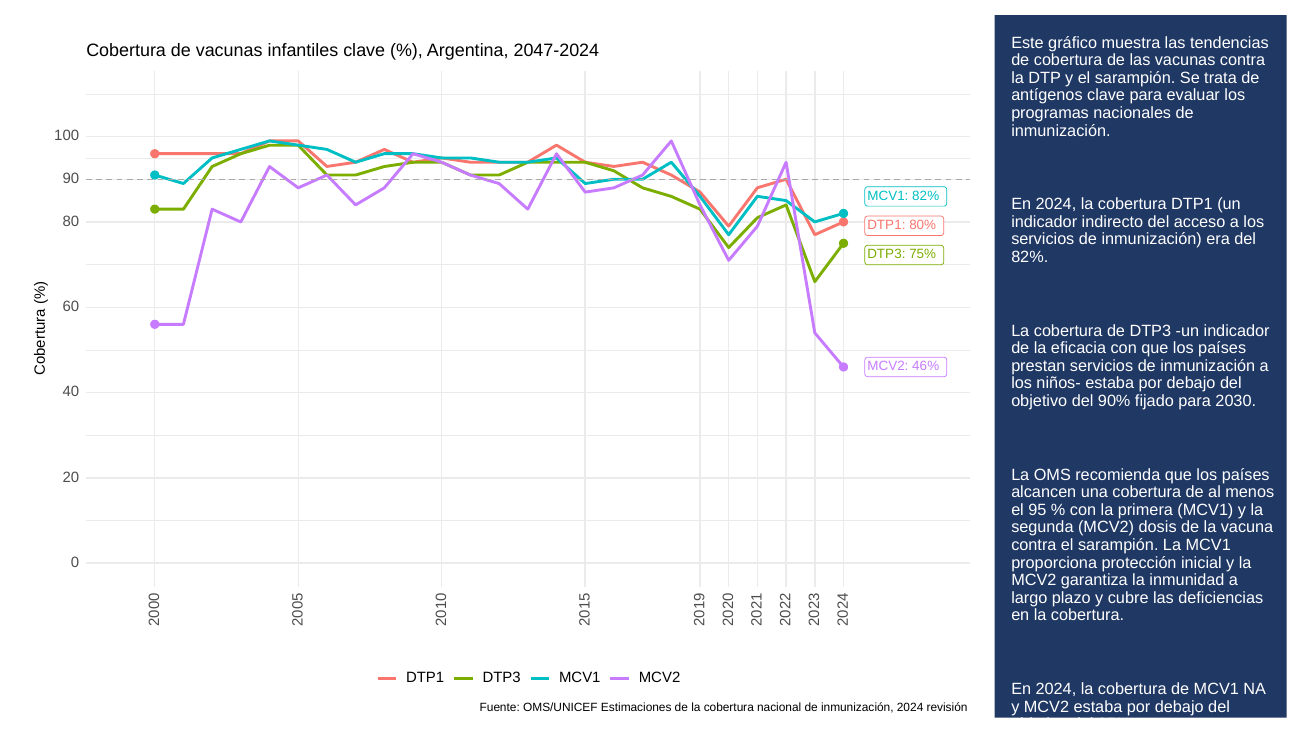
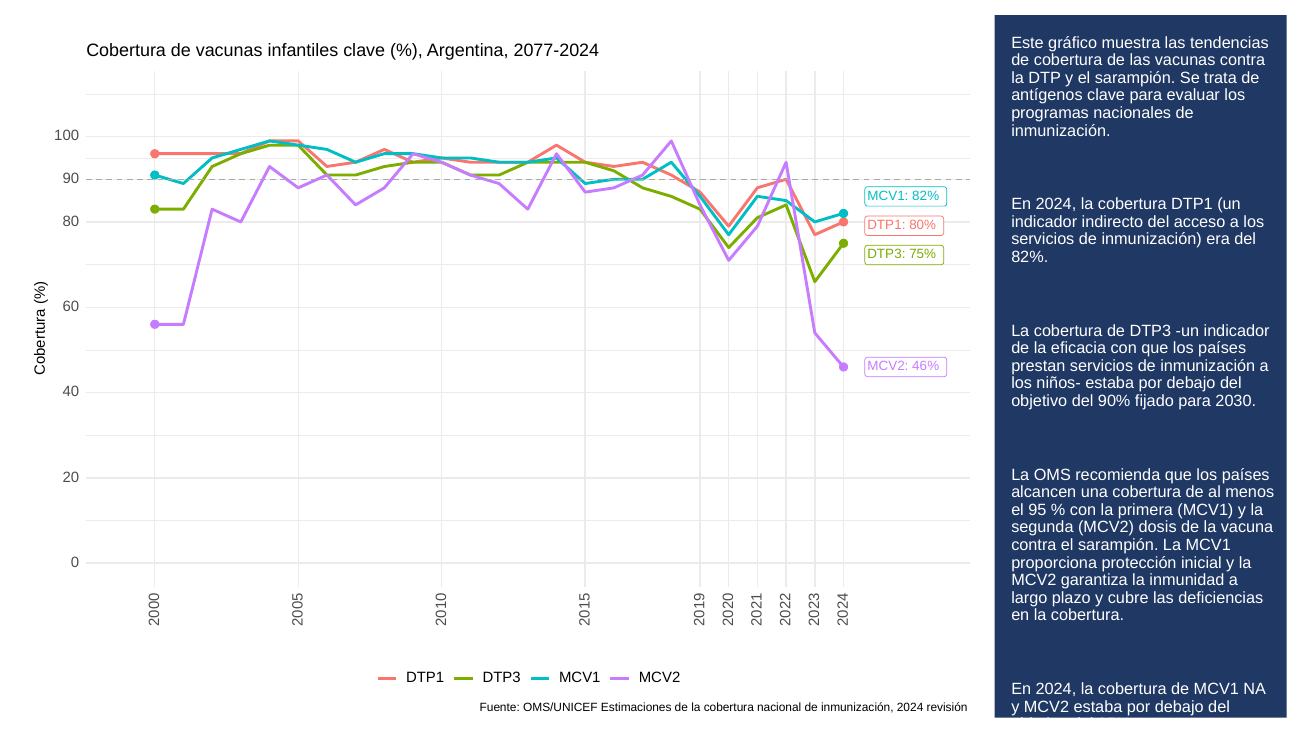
2047-2024: 2047-2024 -> 2077-2024 (556, 50)
